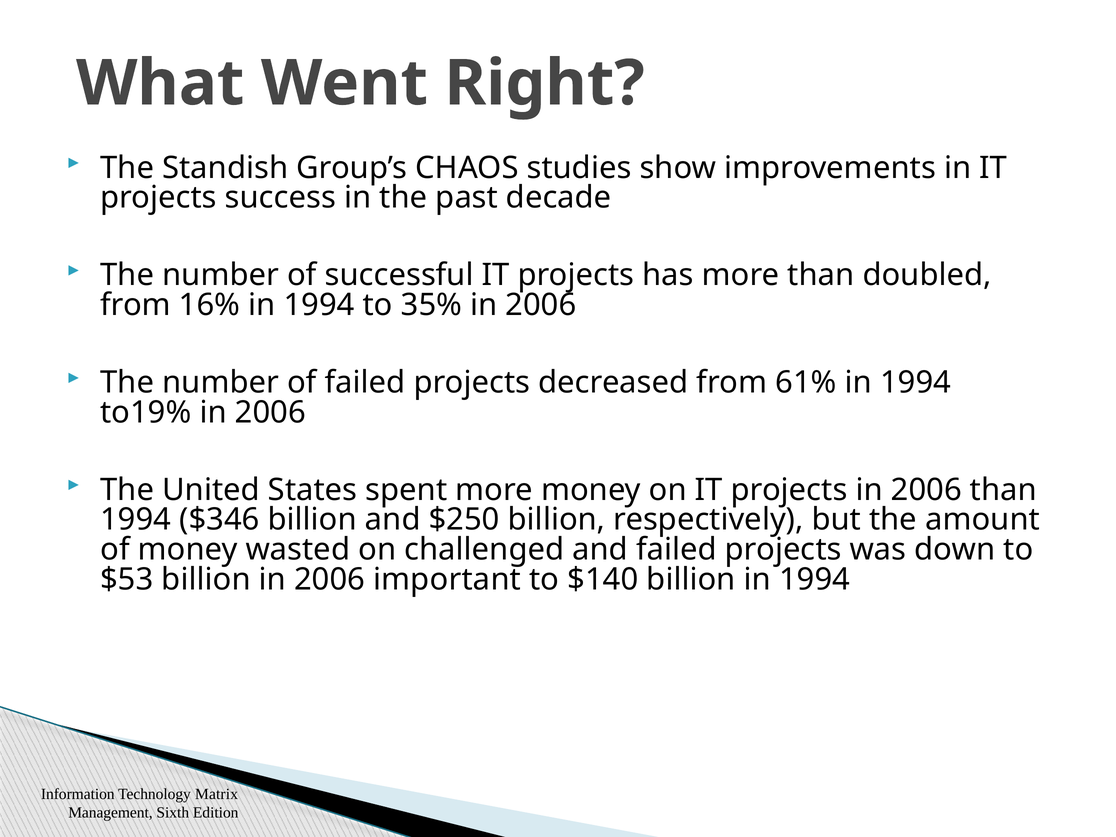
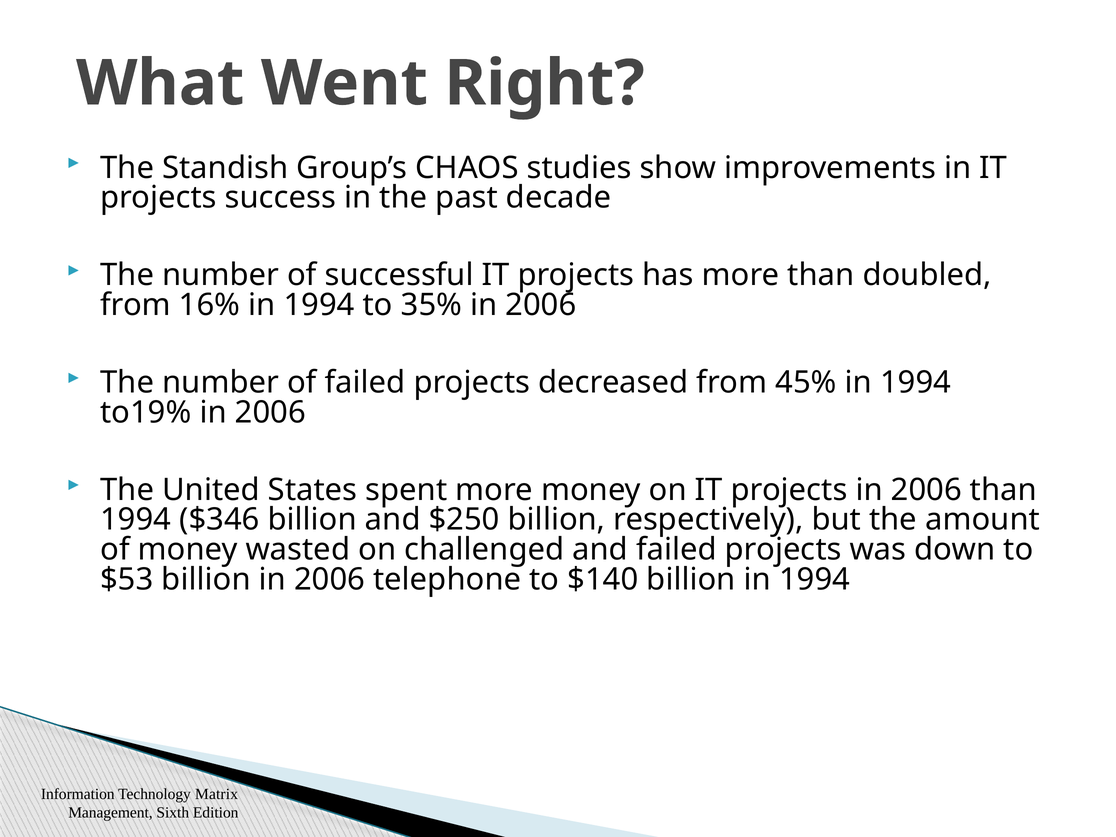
61%: 61% -> 45% (806, 383)
important: important -> telephone (447, 579)
